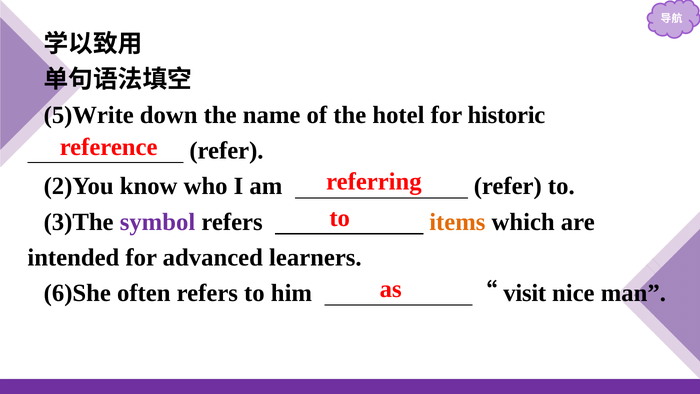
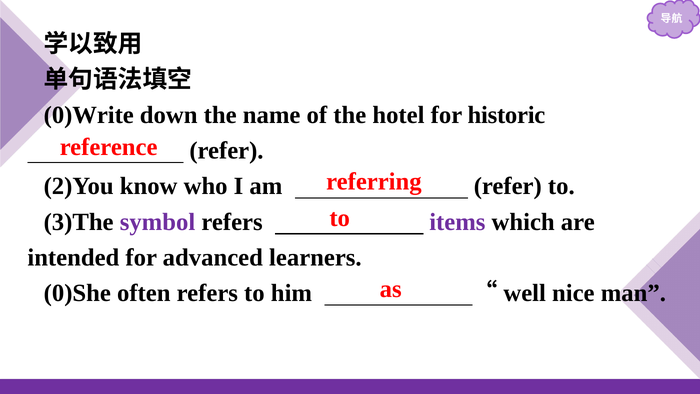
5)Write: 5)Write -> 0)Write (89, 115)
items colour: orange -> purple (457, 222)
6)She: 6)She -> 0)She (77, 293)
visit: visit -> well (525, 293)
